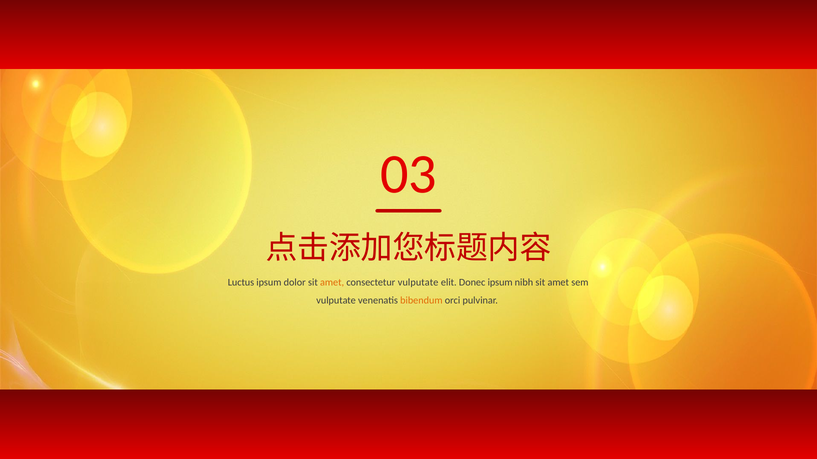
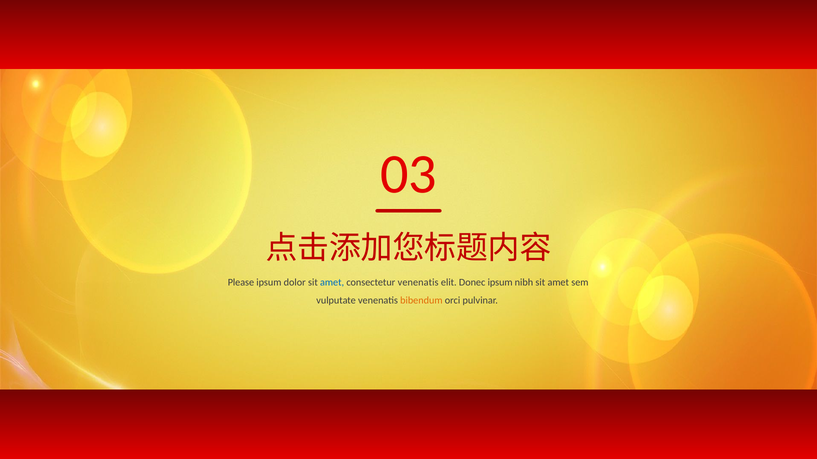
Luctus: Luctus -> Please (241, 282)
amet colour: orange -> blue (332, 282)
consectetur vulputate: vulputate -> venenatis (418, 282)
